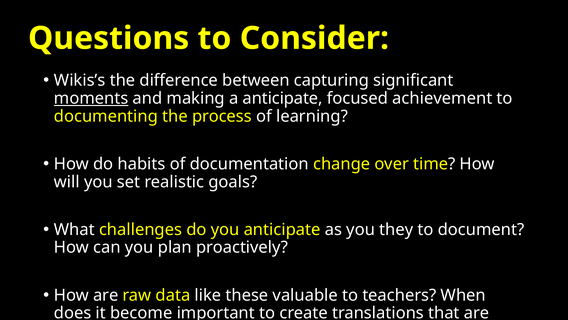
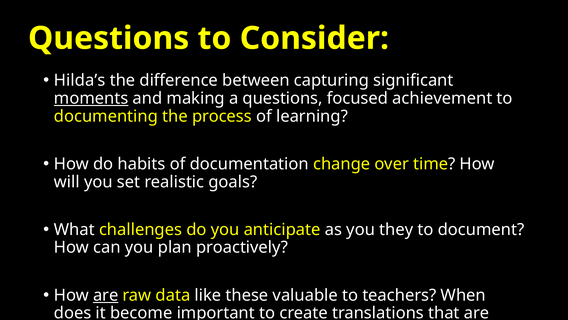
Wikis’s: Wikis’s -> Hilda’s (80, 80)
a anticipate: anticipate -> questions (283, 98)
are underline: none -> present (106, 295)
